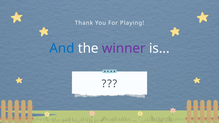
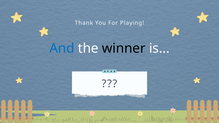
winner colour: purple -> black (124, 48)
